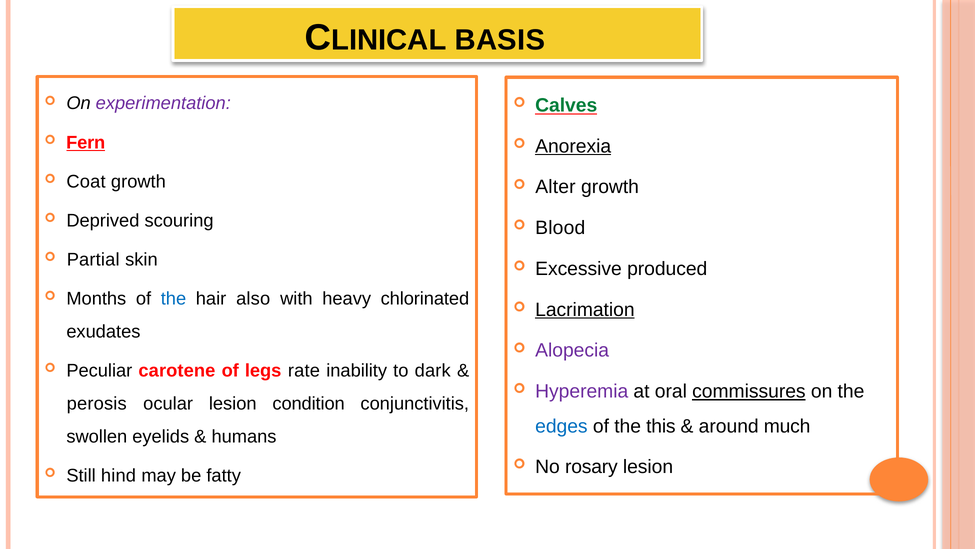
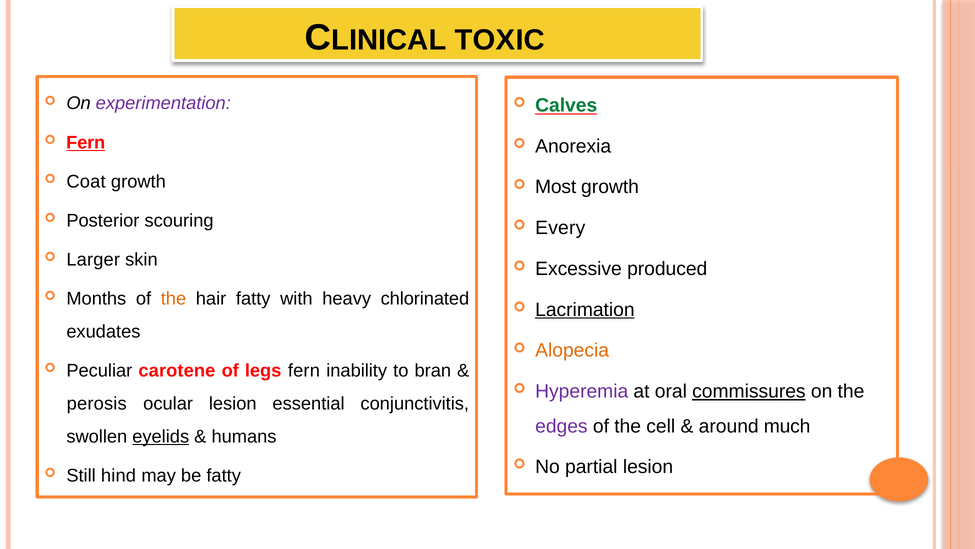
BASIS: BASIS -> TOXIC (500, 40)
Anorexia underline: present -> none (573, 146)
Alter: Alter -> Most (556, 187)
Deprived: Deprived -> Posterior (103, 220)
Blood: Blood -> Every (560, 228)
Partial: Partial -> Larger (93, 259)
the colour: blue -> orange (174, 298)
hair also: also -> fatty (253, 298)
Alopecia colour: purple -> orange (572, 350)
legs rate: rate -> fern (304, 370)
dark: dark -> bran (433, 370)
condition: condition -> essential (309, 403)
edges colour: blue -> purple (561, 426)
this: this -> cell (661, 426)
eyelids underline: none -> present (161, 436)
rosary: rosary -> partial (591, 467)
